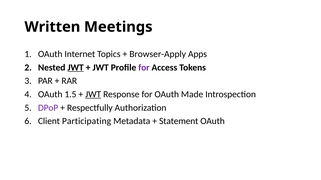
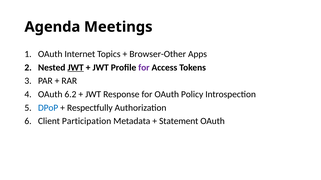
Written: Written -> Agenda (52, 27)
Browser-Apply: Browser-Apply -> Browser-Other (158, 54)
1.5: 1.5 -> 6.2 (70, 95)
JWT underline: present -> none (93, 95)
Made: Made -> Policy (192, 95)
DPoP colour: purple -> blue (48, 108)
Participating: Participating -> Participation (87, 121)
